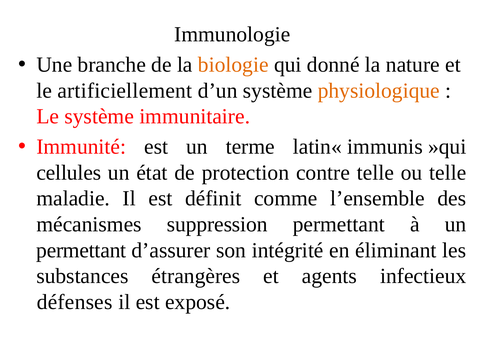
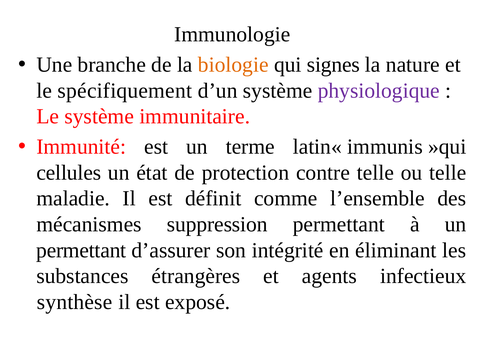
donné: donné -> signes (333, 65)
artificiellement: artificiellement -> spécifiquement (125, 91)
physiologique colour: orange -> purple (379, 91)
défenses: défenses -> synthèse (75, 302)
